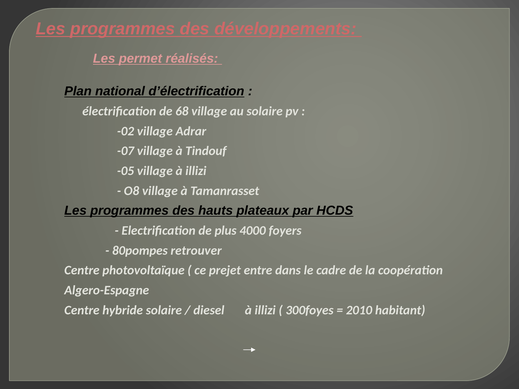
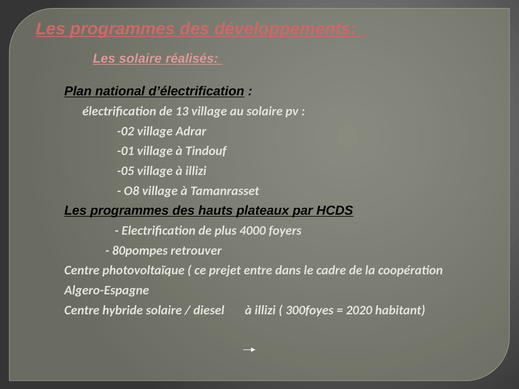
Les permet: permet -> solaire (140, 59)
68: 68 -> 13 (182, 111)
-07: -07 -> -01 (126, 151)
2010: 2010 -> 2020 (359, 310)
